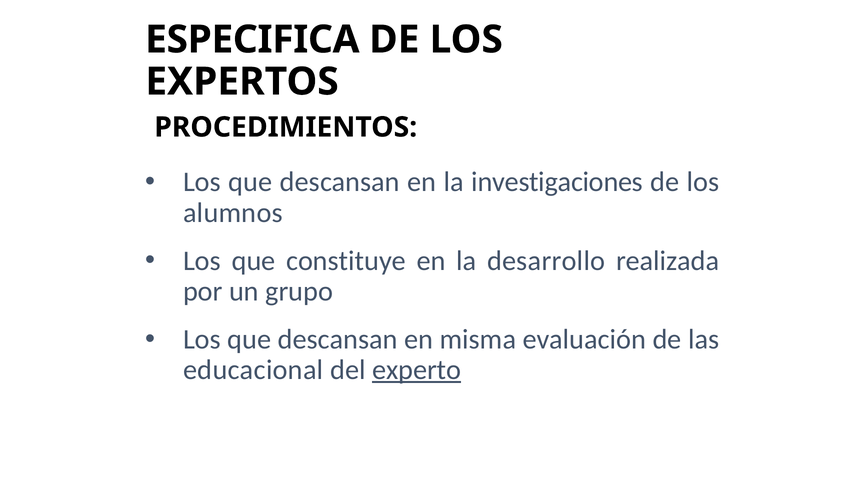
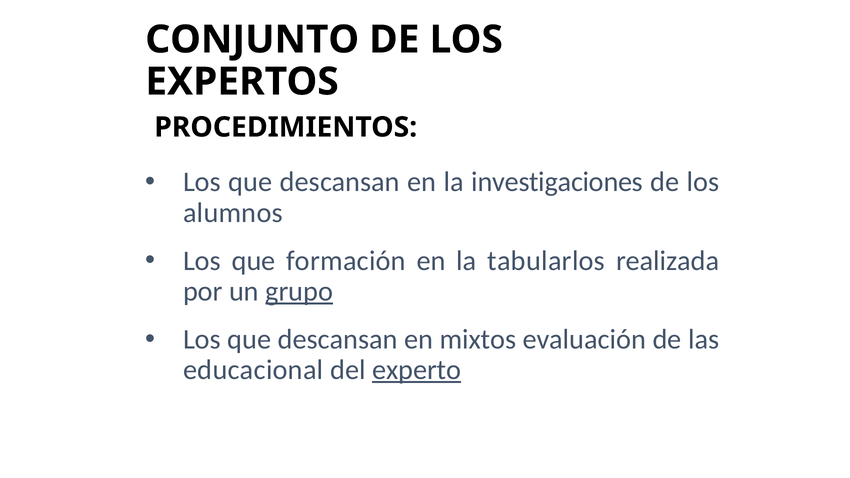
ESPECIFICA: ESPECIFICA -> CONJUNTO (252, 40)
constituye: constituye -> formación (346, 261)
desarrollo: desarrollo -> tabularlos (546, 261)
grupo underline: none -> present (299, 291)
misma: misma -> mixtos (478, 339)
